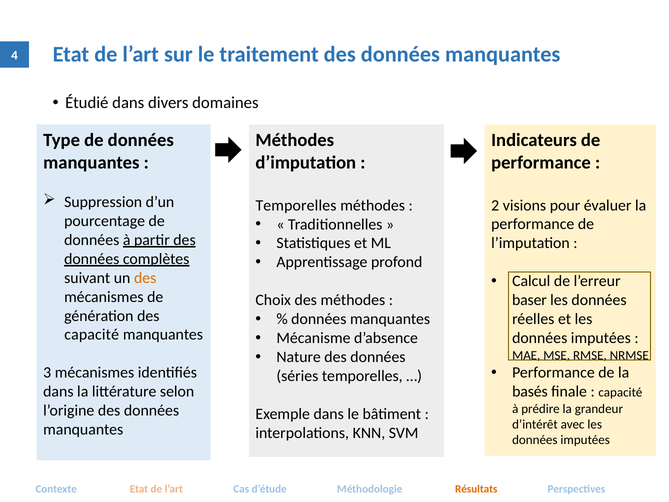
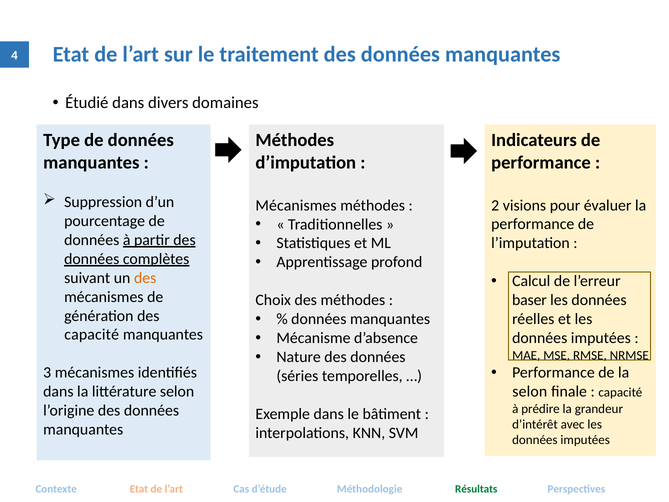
Temporelles: Temporelles -> Mécanismes (296, 205)
basés: basés -> selon (530, 391)
Résultats colour: orange -> green (476, 489)
